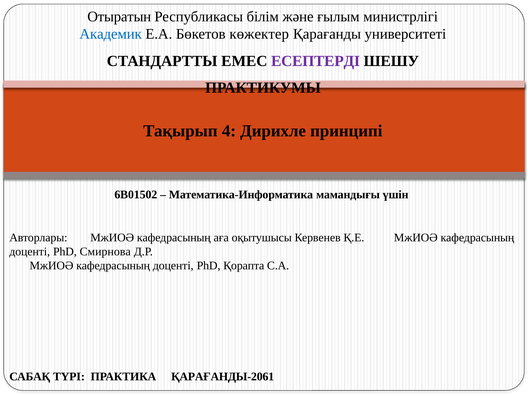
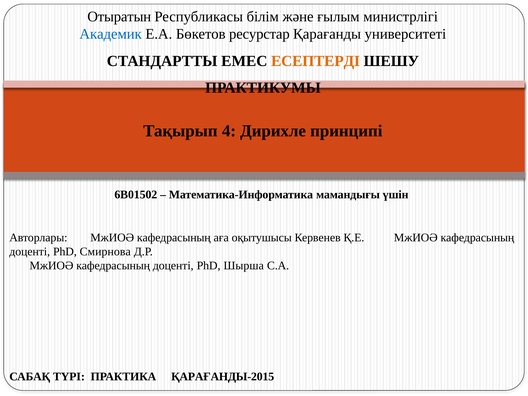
көжектер: көжектер -> ресурстар (259, 34)
ЕСЕПТЕРДІ colour: purple -> orange (316, 61)
Қорапта: Қорапта -> Шырша (244, 266)
ҚАРАҒАНДЫ-2061: ҚАРАҒАНДЫ-2061 -> ҚАРАҒАНДЫ-2015 (223, 377)
